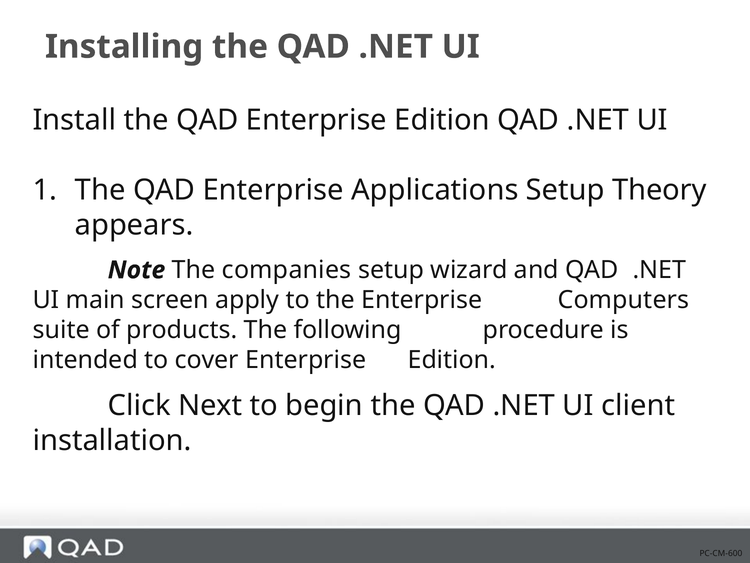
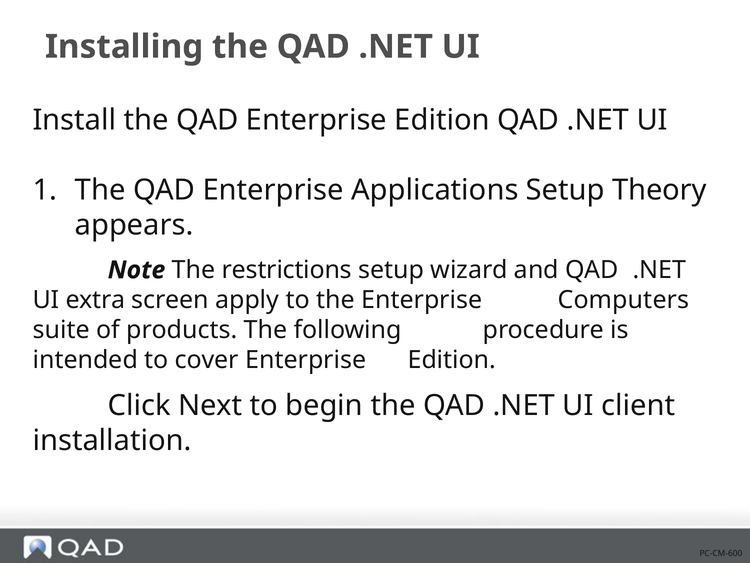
companies: companies -> restrictions (287, 270)
main: main -> extra (95, 300)
